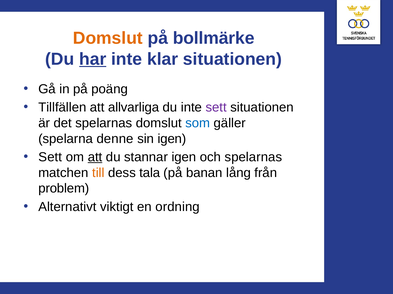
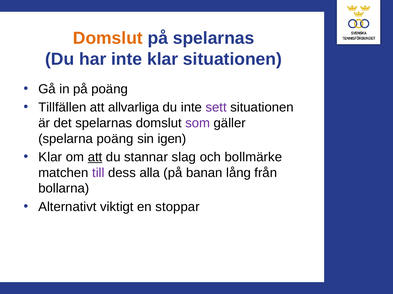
på bollmärke: bollmärke -> spelarnas (214, 38)
har underline: present -> none (93, 59)
som colour: blue -> purple (198, 123)
spelarna denne: denne -> poäng (115, 139)
Sett: Sett -> Klar (50, 157)
stannar igen: igen -> slag (184, 157)
och spelarnas: spelarnas -> bollmärke (253, 157)
till colour: orange -> purple (98, 173)
tala: tala -> alla (150, 173)
problem: problem -> bollarna (64, 189)
ordning: ordning -> stoppar (178, 207)
